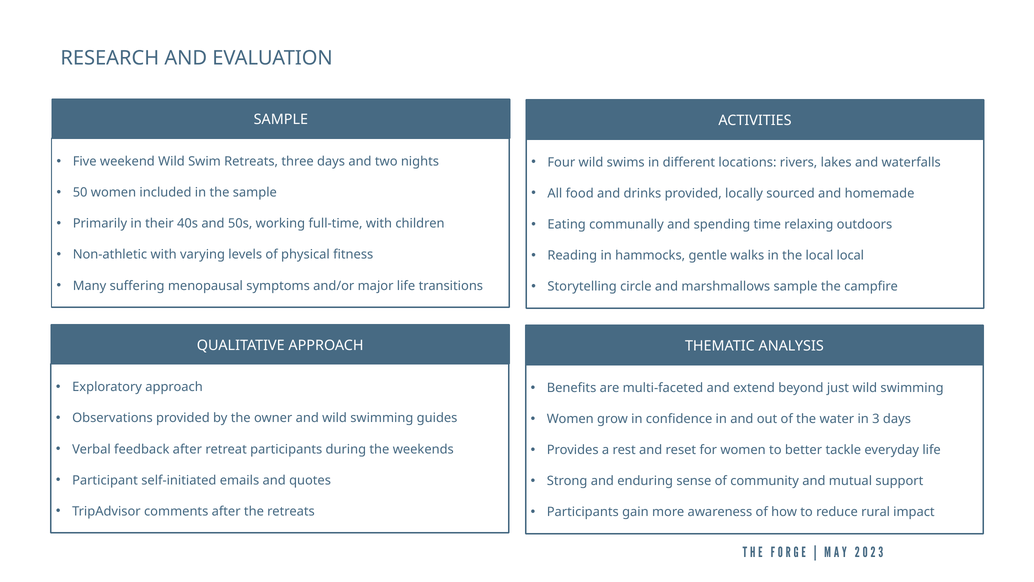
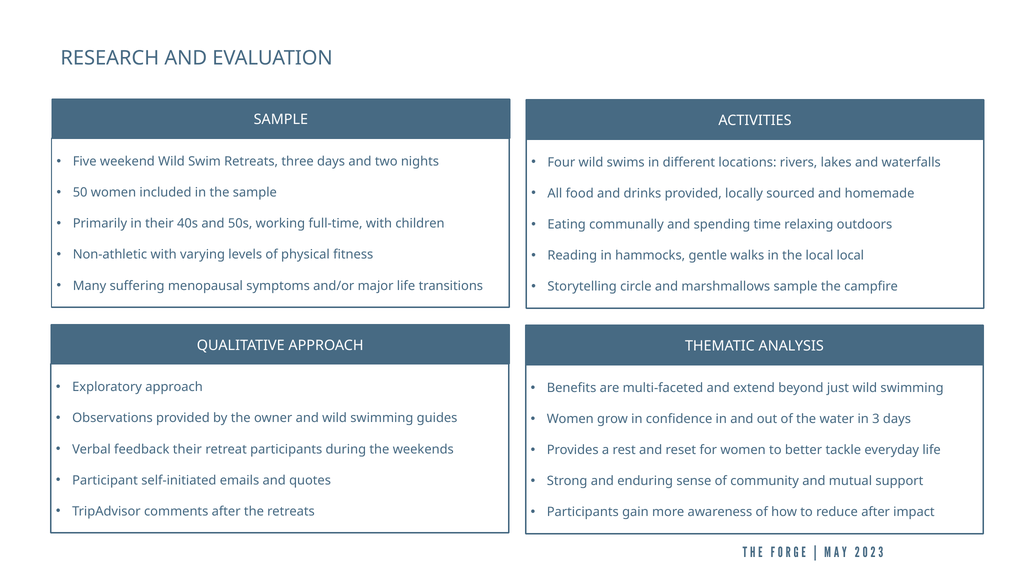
feedback after: after -> their (187, 449)
reduce rural: rural -> after (876, 512)
